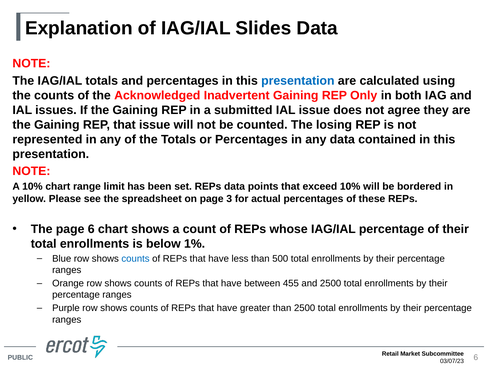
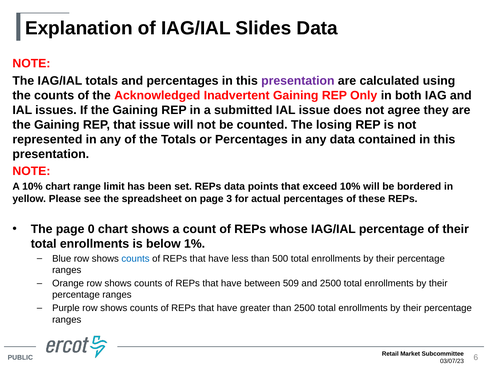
presentation colour: blue -> purple (298, 81)
page 6: 6 -> 0 (91, 229)
455: 455 -> 509 (291, 283)
